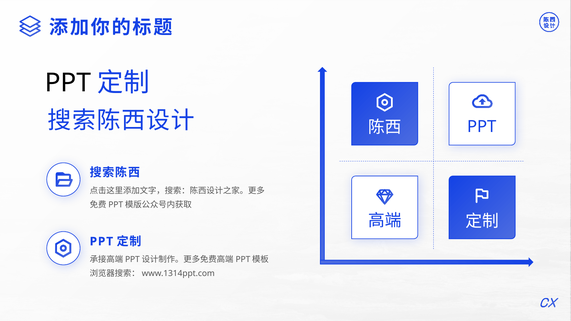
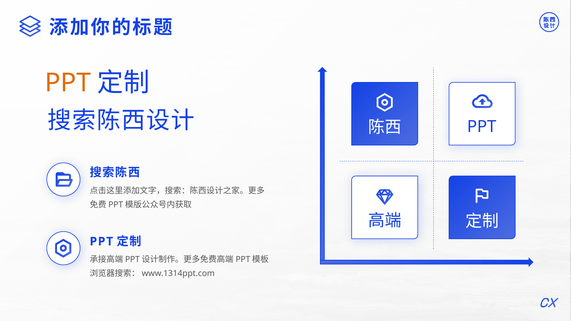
PPT colour: black -> orange (68, 83)
